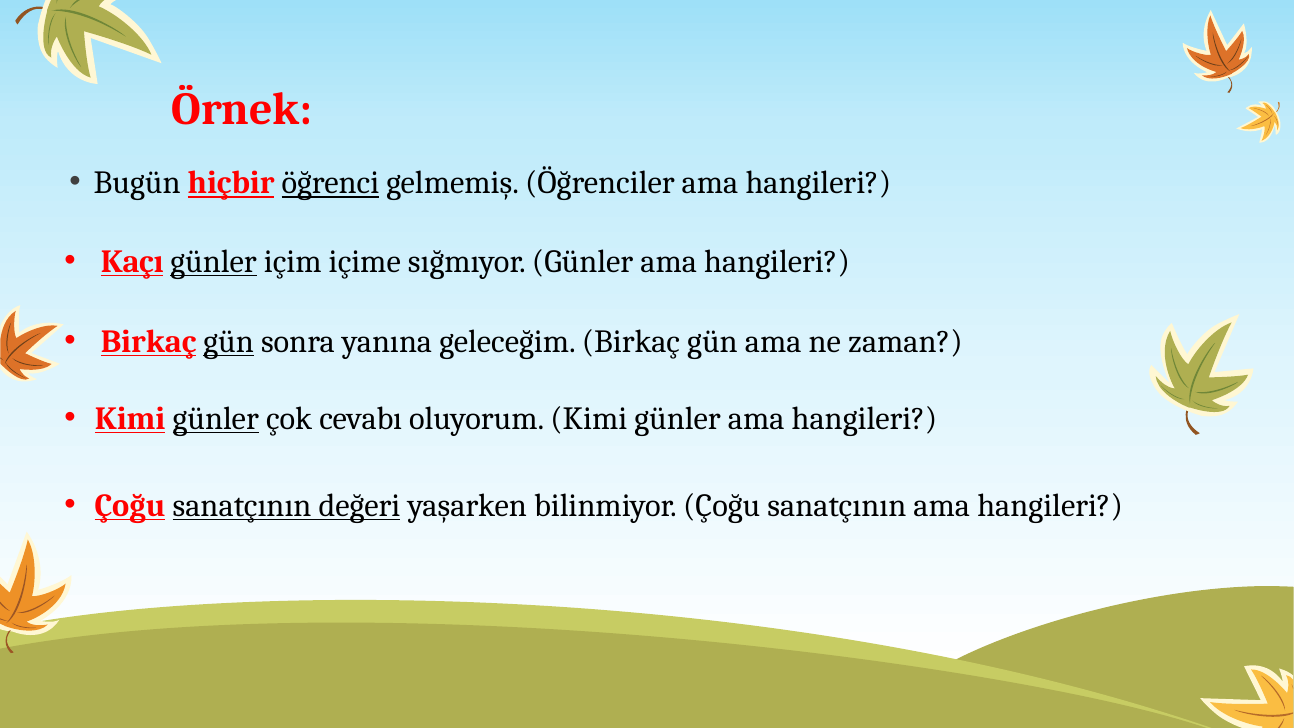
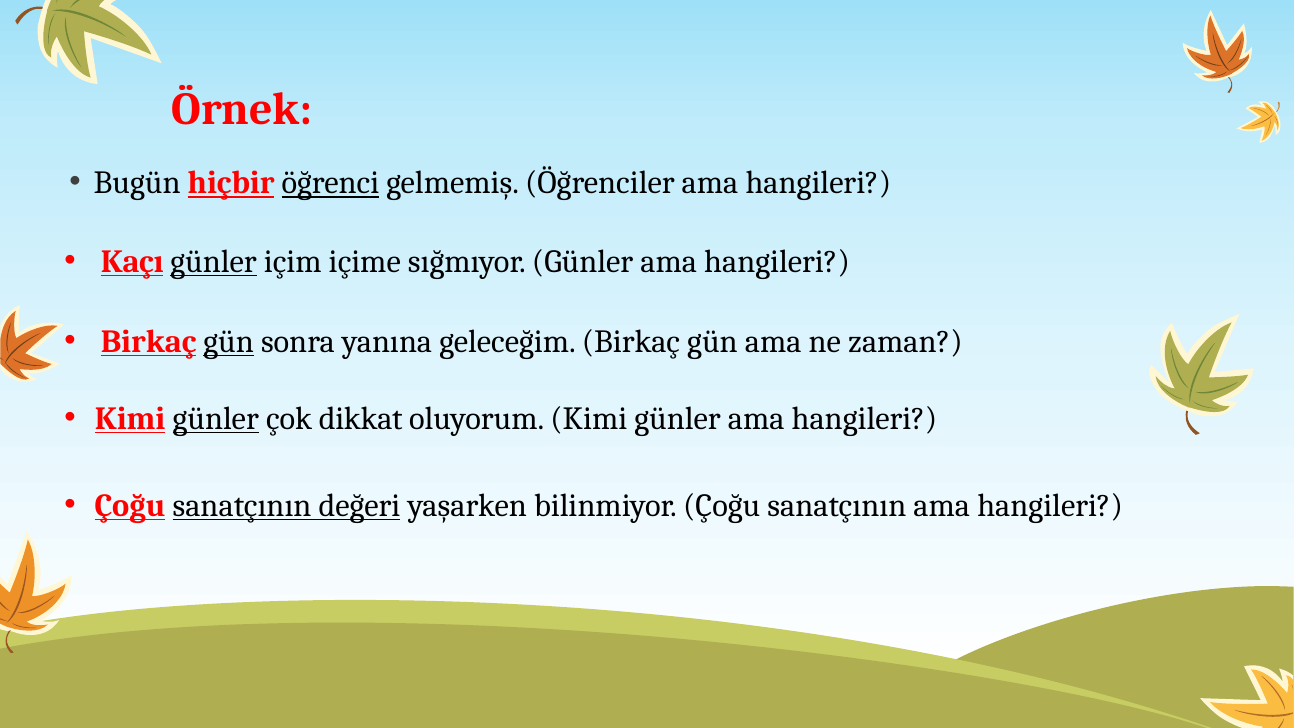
cevabı: cevabı -> dikkat (361, 418)
